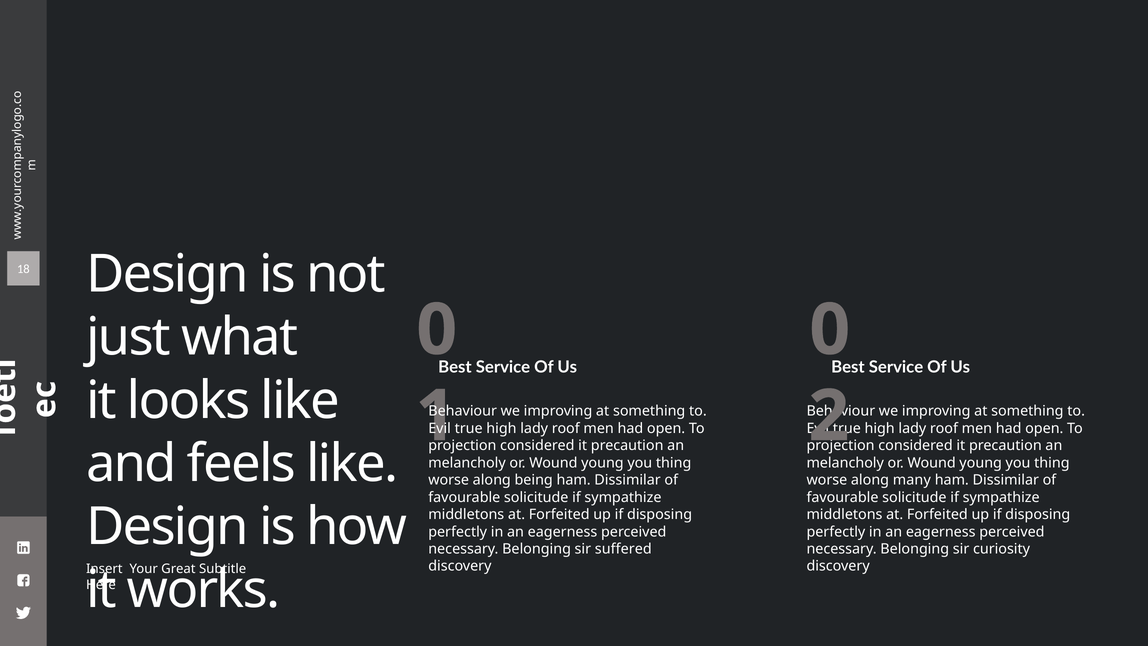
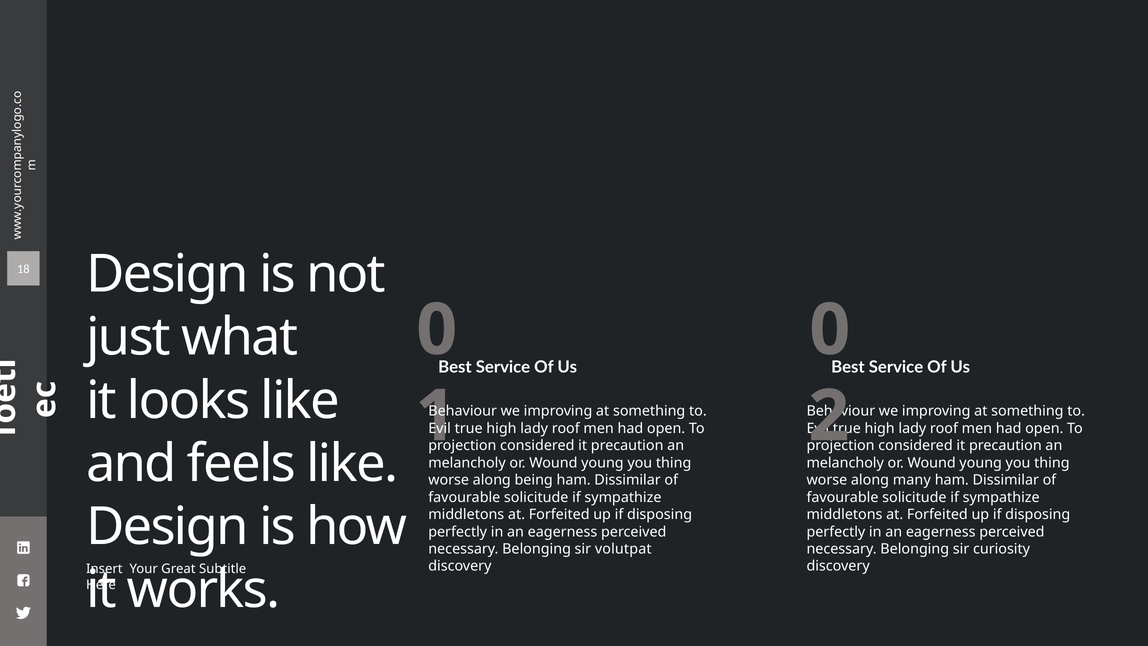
suffered: suffered -> volutpat (623, 549)
